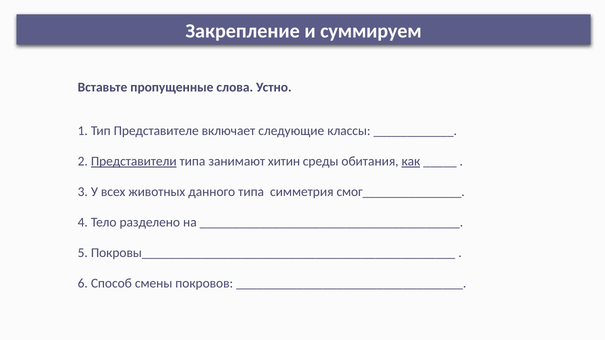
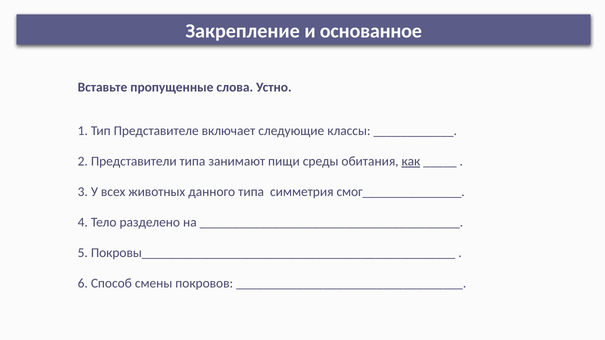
суммируем: суммируем -> основанное (371, 31)
Представители underline: present -> none (134, 161)
хитин: хитин -> пищи (284, 161)
